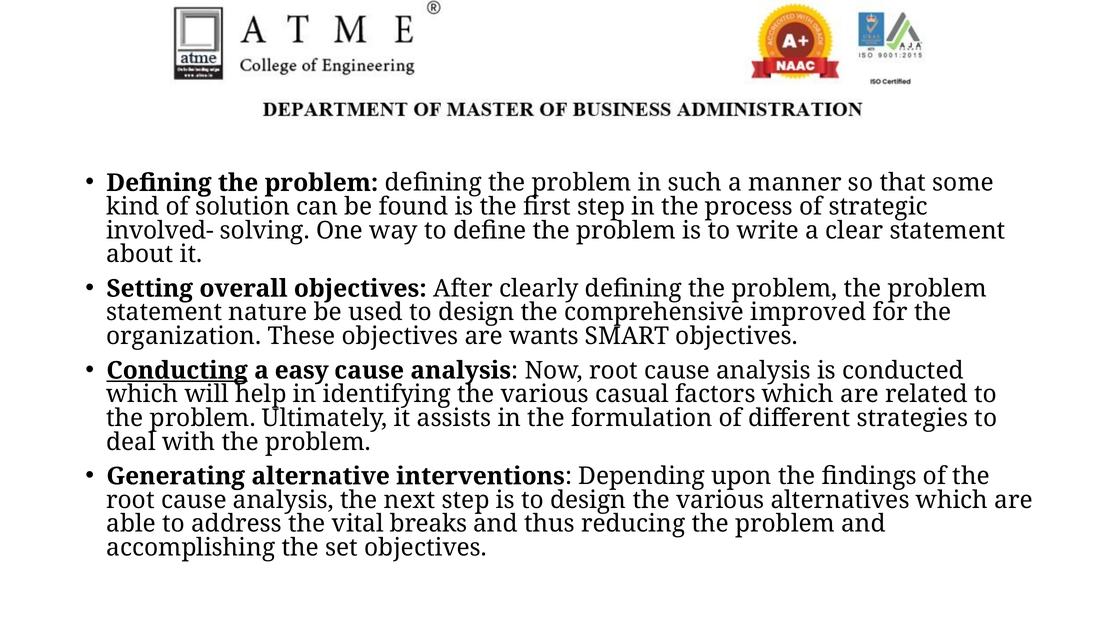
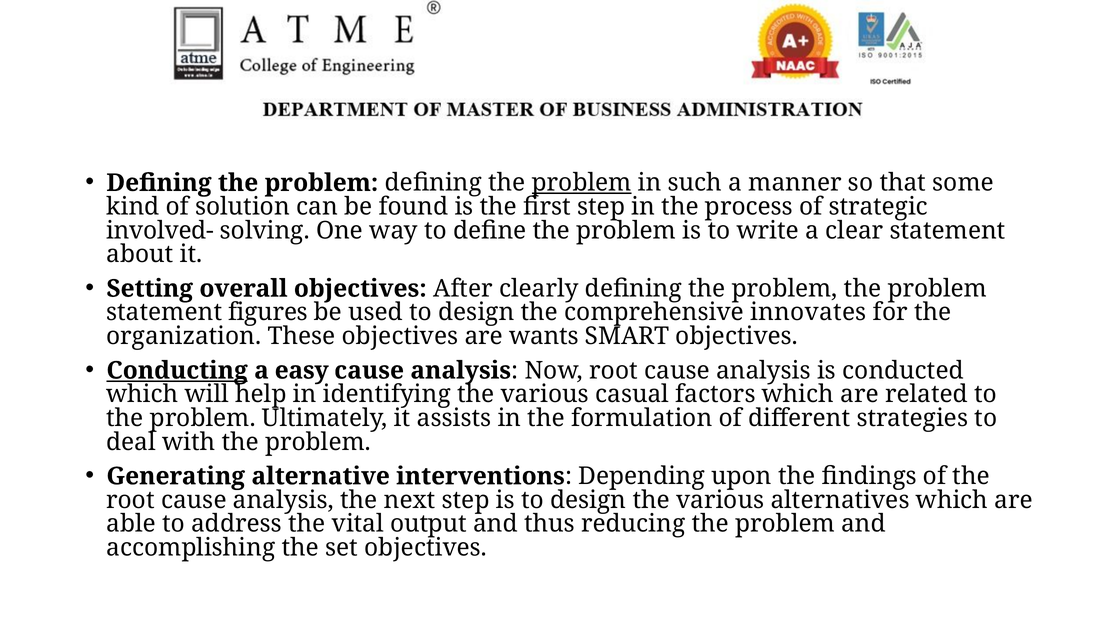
problem underline: none -> present (582, 183)
nature: nature -> figures (268, 312)
improved: improved -> innovates (808, 312)
breaks: breaks -> output (429, 524)
